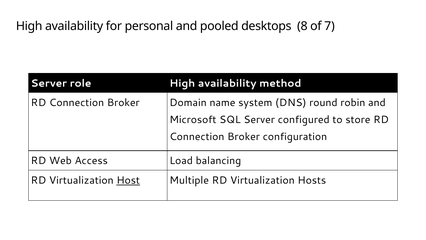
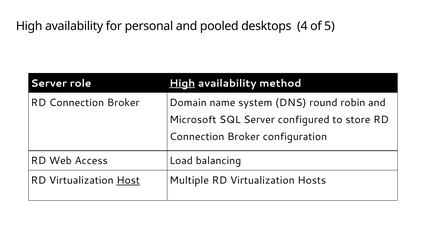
8: 8 -> 4 (302, 26)
7: 7 -> 5 (329, 26)
High underline: none -> present (182, 83)
